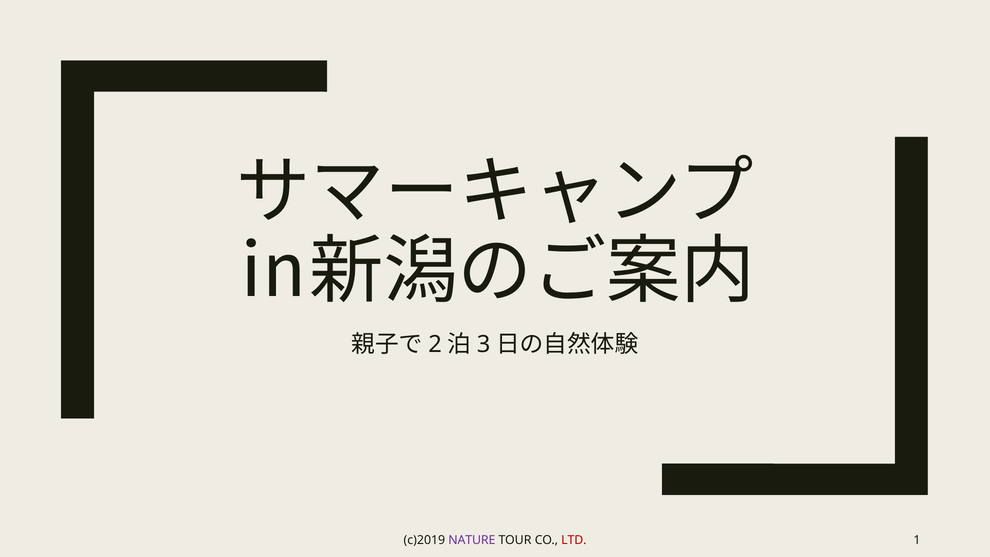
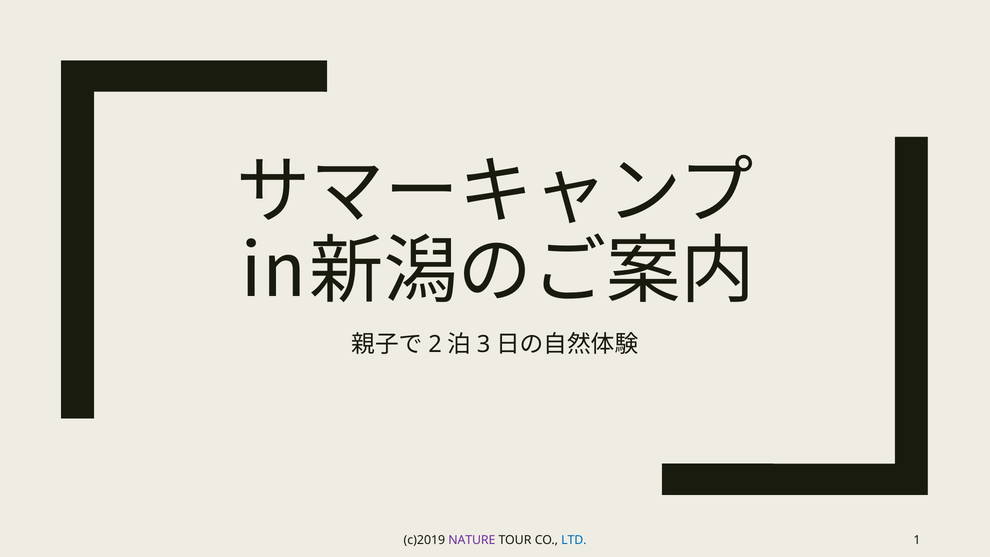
LTD colour: red -> blue (574, 540)
